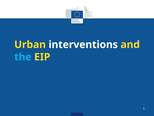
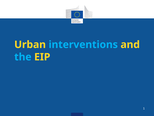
interventions colour: white -> light blue (83, 44)
